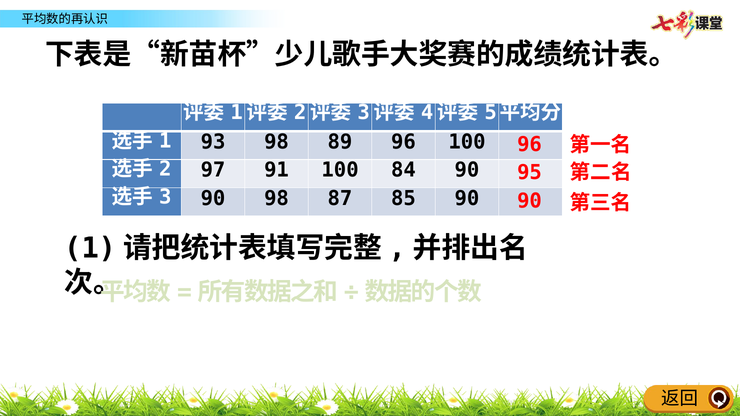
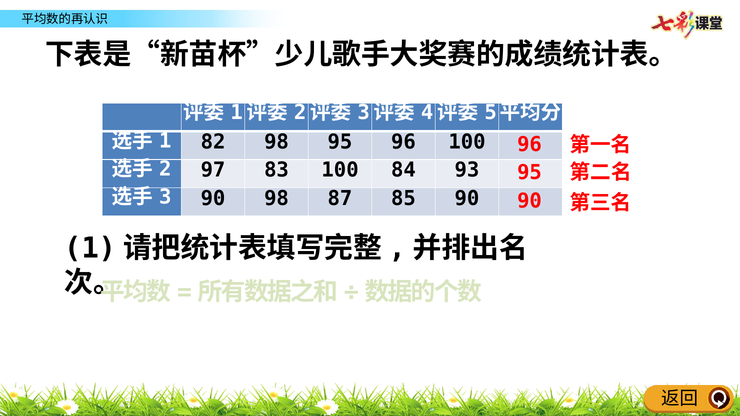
93: 93 -> 82 (213, 142)
98 89: 89 -> 95 (340, 142)
91: 91 -> 83 (276, 170)
84 90: 90 -> 93 (467, 170)
